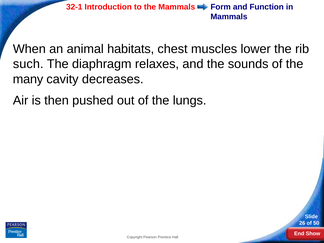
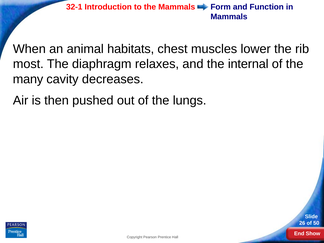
such: such -> most (28, 64)
sounds: sounds -> internal (248, 64)
